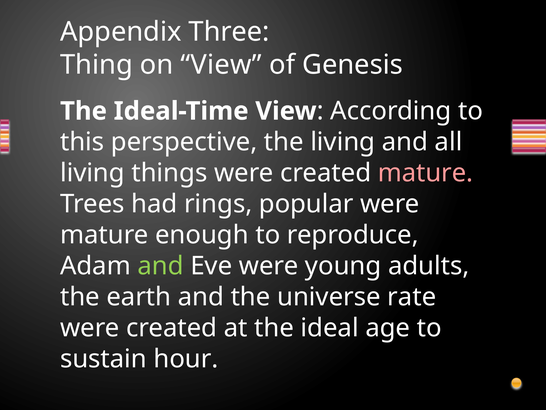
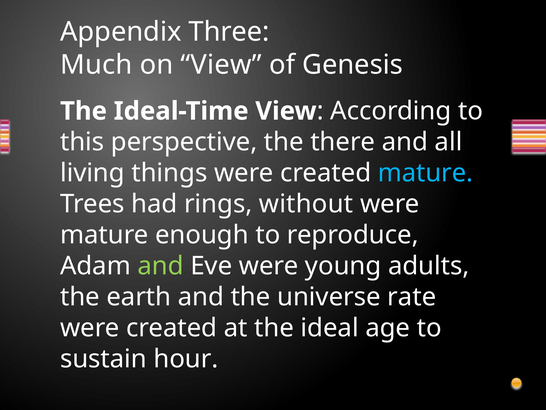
Thing: Thing -> Much (96, 65)
the living: living -> there (343, 142)
mature colour: pink -> light blue (426, 173)
popular: popular -> without (306, 204)
